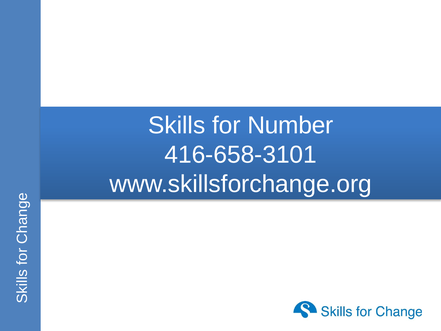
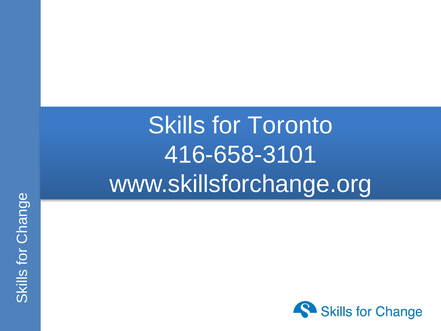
Number: Number -> Toronto (290, 125)
